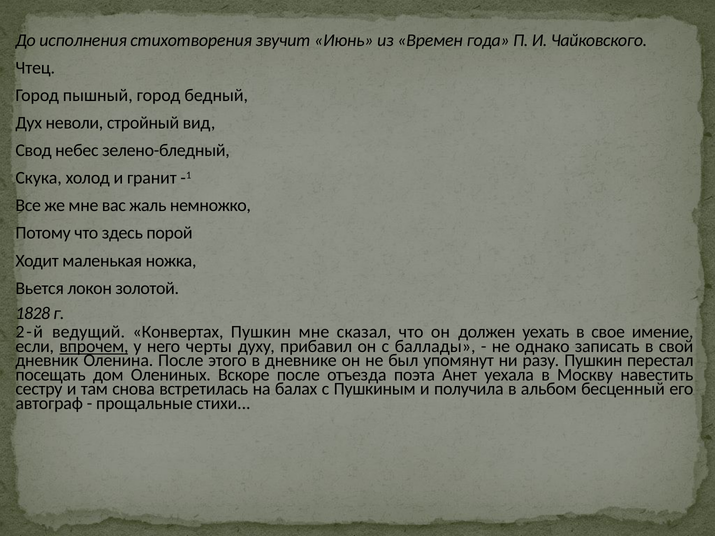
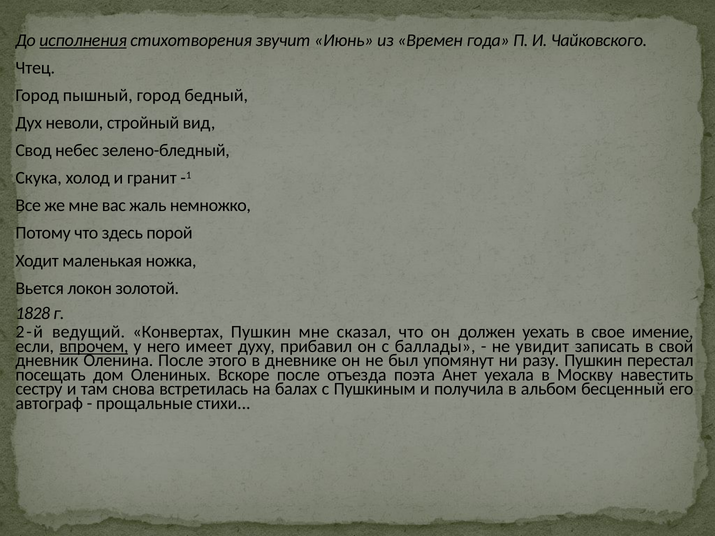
исполнения underline: none -> present (83, 40)
черты: черты -> имеет (209, 346)
однако: однако -> увидит (542, 346)
